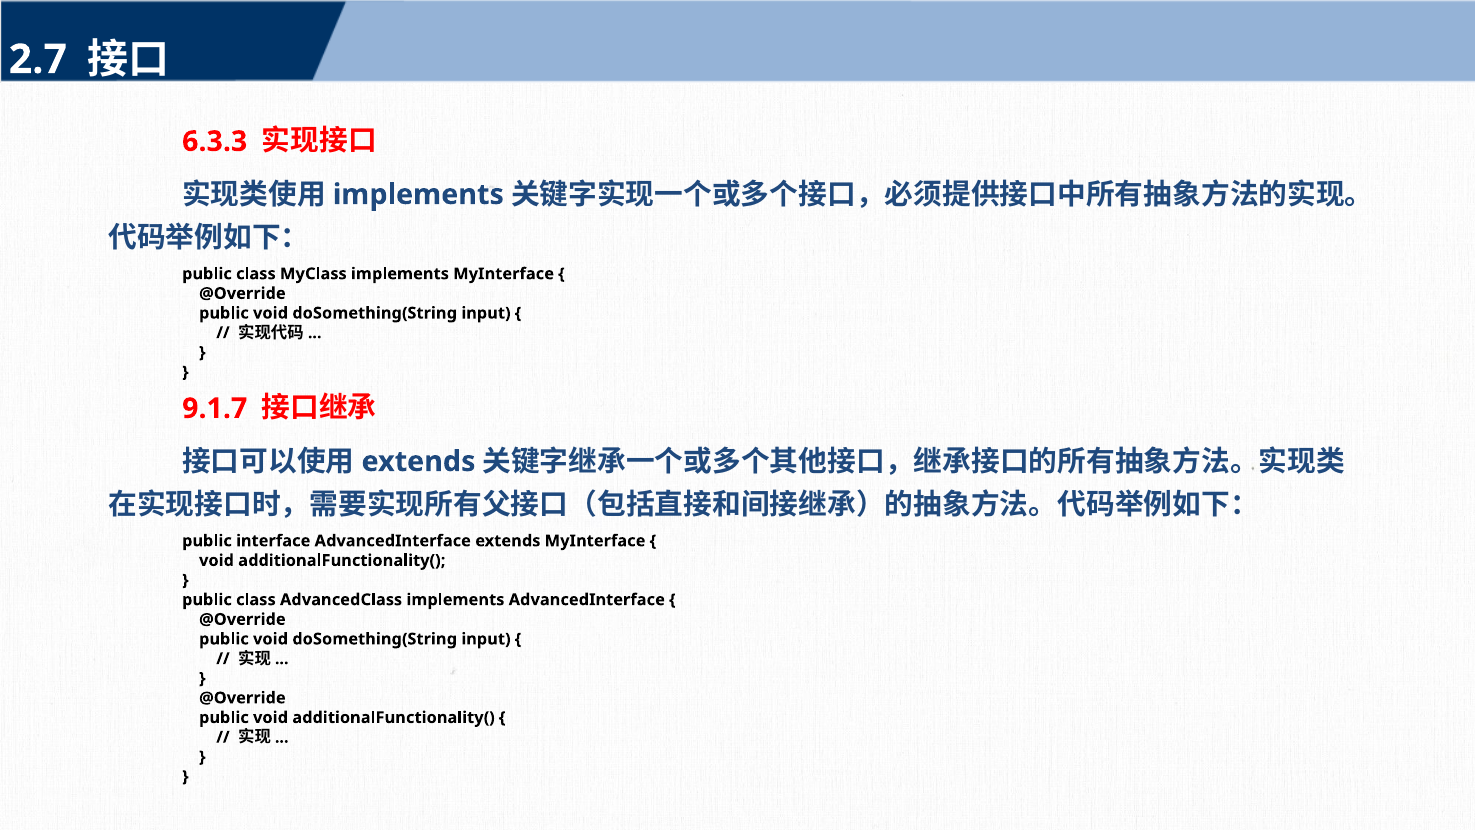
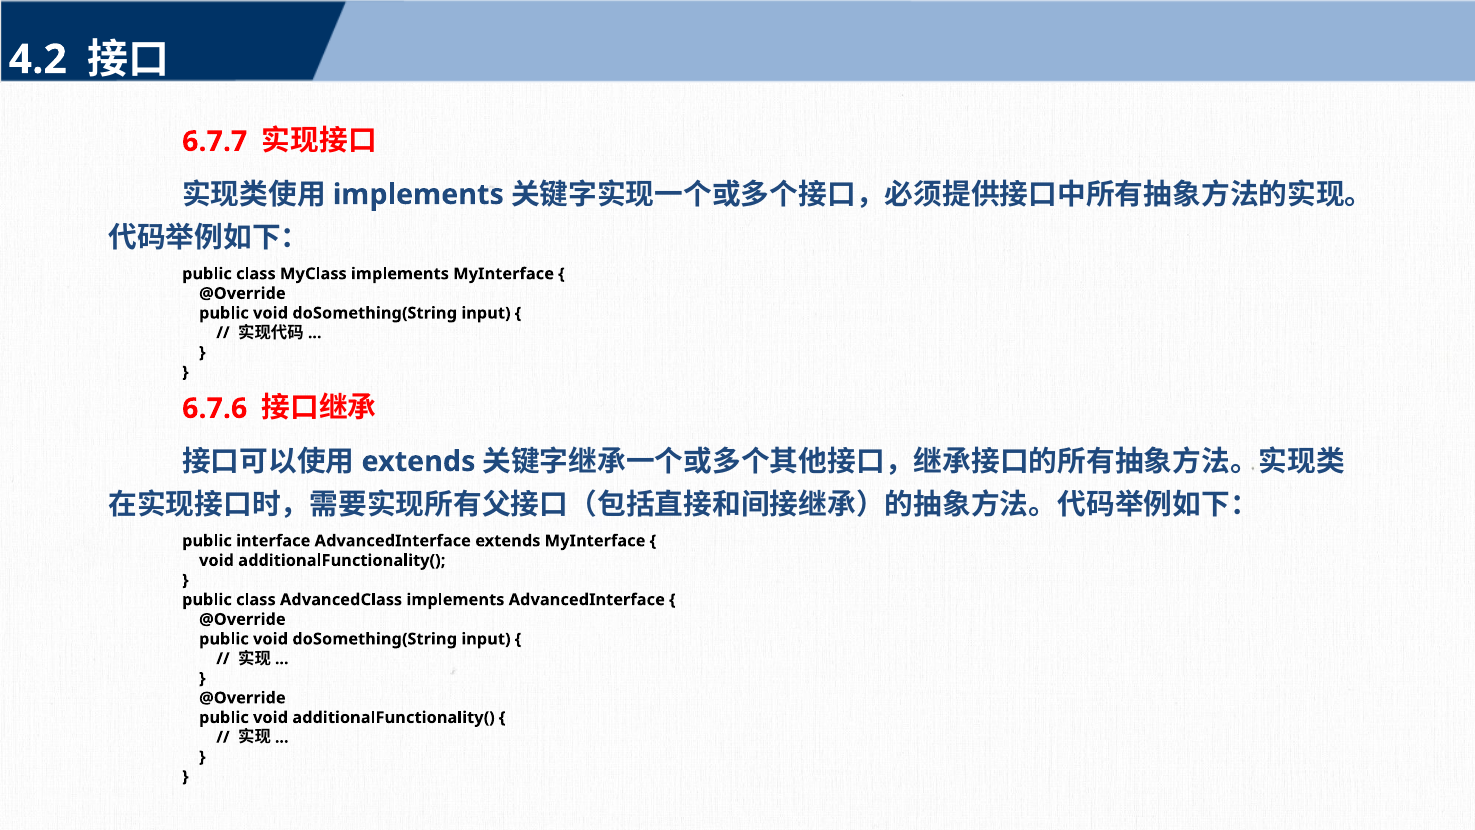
2.7: 2.7 -> 4.2 (38, 59)
6.3.3: 6.3.3 -> 6.7.7 (215, 141)
9.1.7: 9.1.7 -> 6.7.6 (215, 408)
